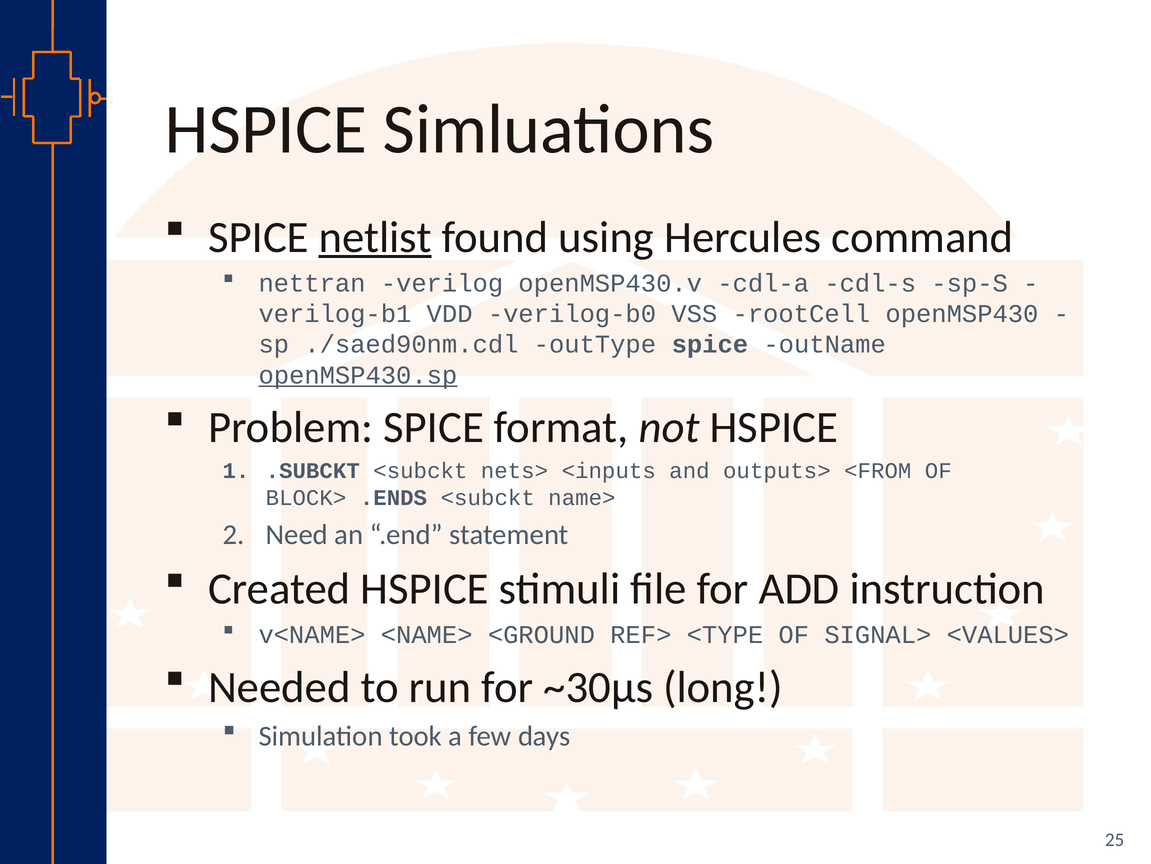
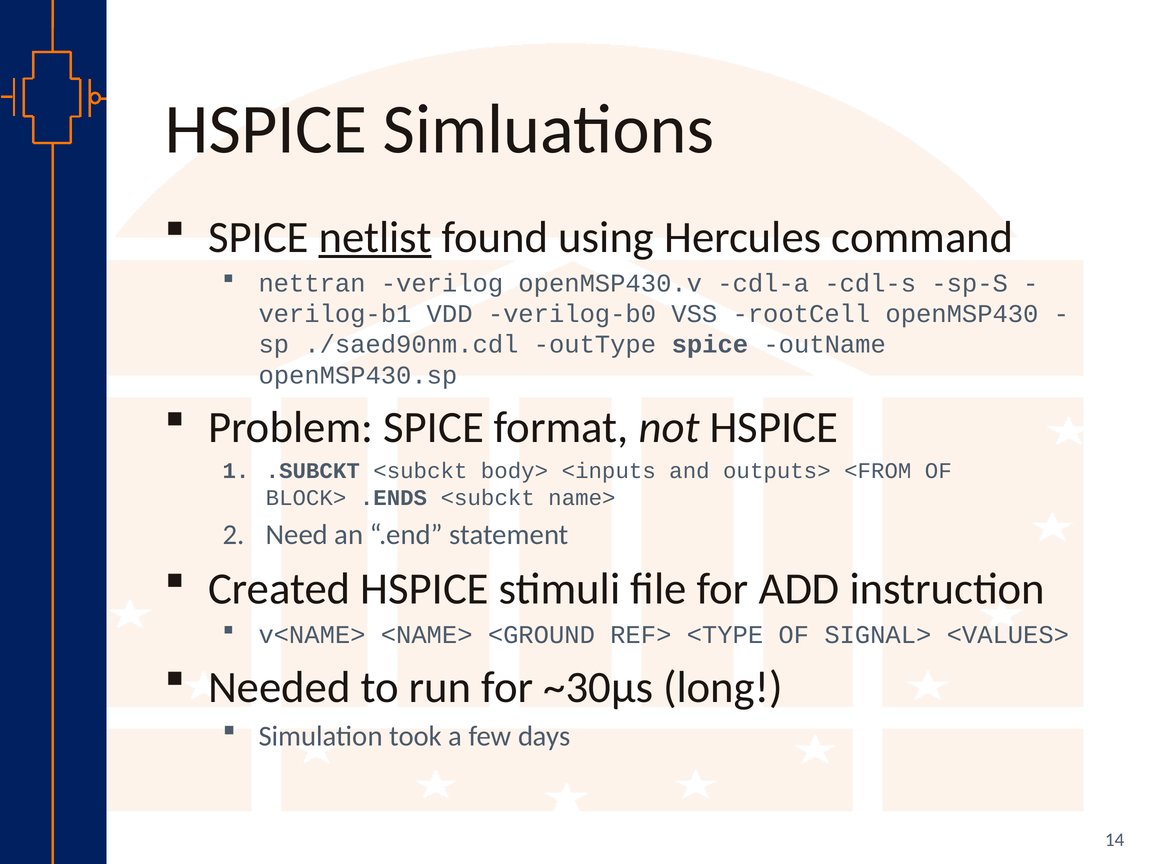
openMSP430.sp underline: present -> none (358, 375)
nets>: nets> -> body> (514, 471)
25: 25 -> 14 (1115, 839)
